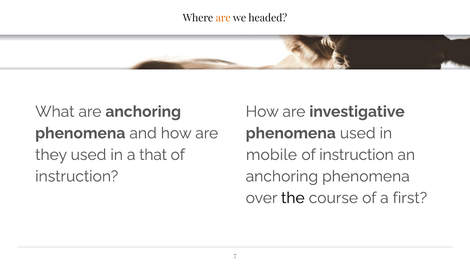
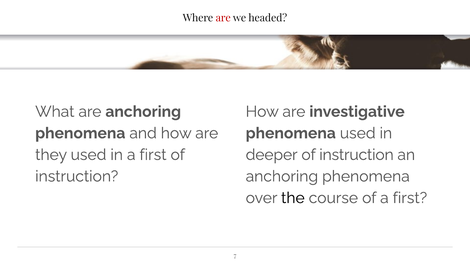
are colour: orange -> red (223, 18)
in a that: that -> first (153, 155)
mobile: mobile -> deeper (272, 155)
